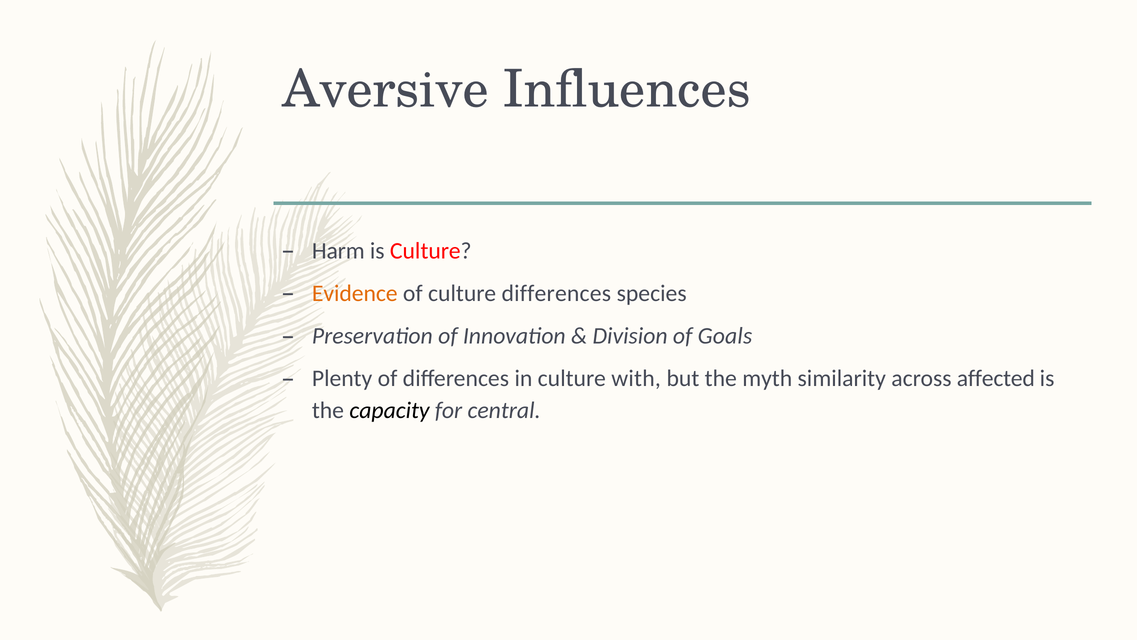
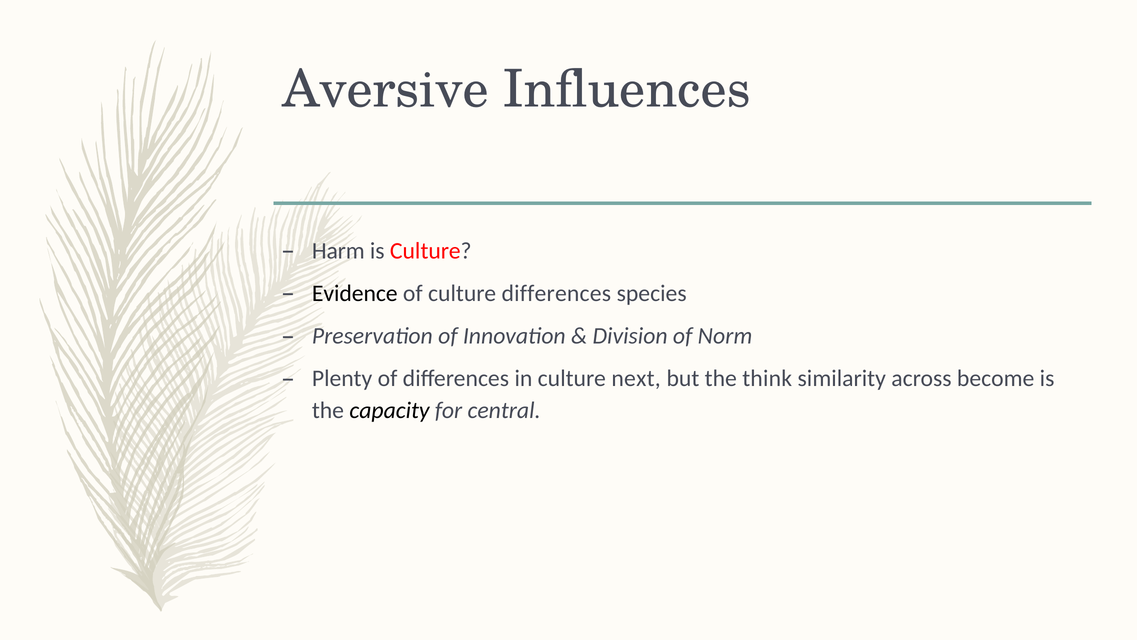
Evidence colour: orange -> black (355, 293)
Goals: Goals -> Norm (725, 336)
with: with -> next (636, 378)
myth: myth -> think (767, 378)
affected: affected -> become (996, 378)
